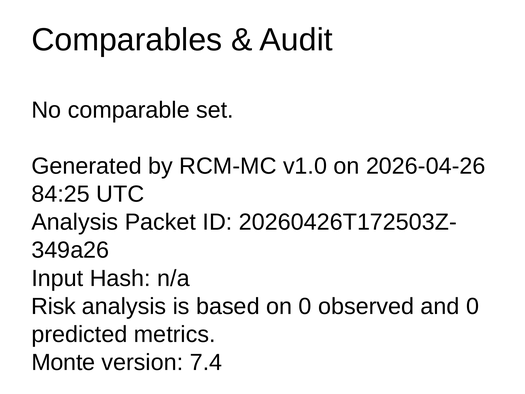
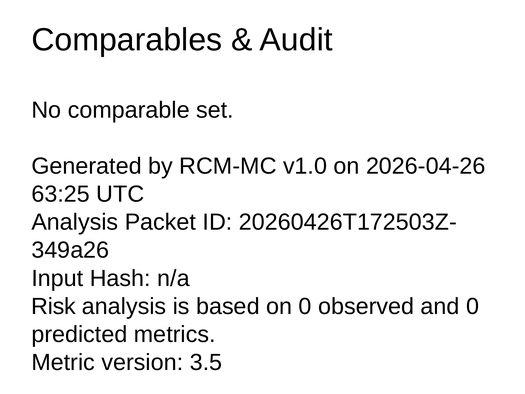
84:25: 84:25 -> 63:25 (61, 194)
Monte: Monte -> Metric (63, 362)
7.4: 7.4 -> 3.5 (206, 362)
